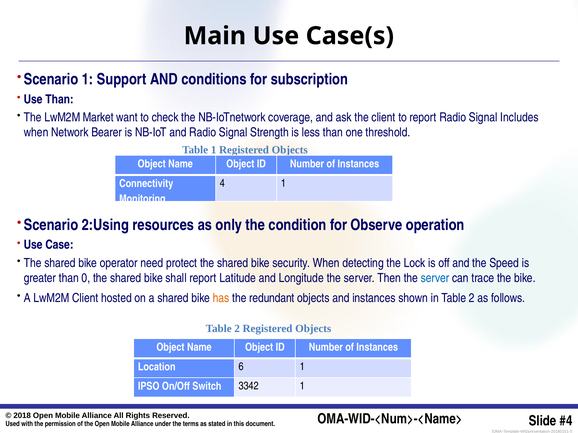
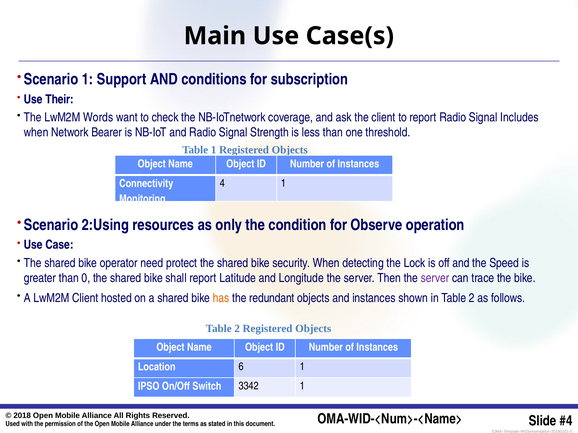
Use Than: Than -> Their (60, 99)
Market: Market -> Words (98, 118)
server colour: blue -> purple (435, 278)
